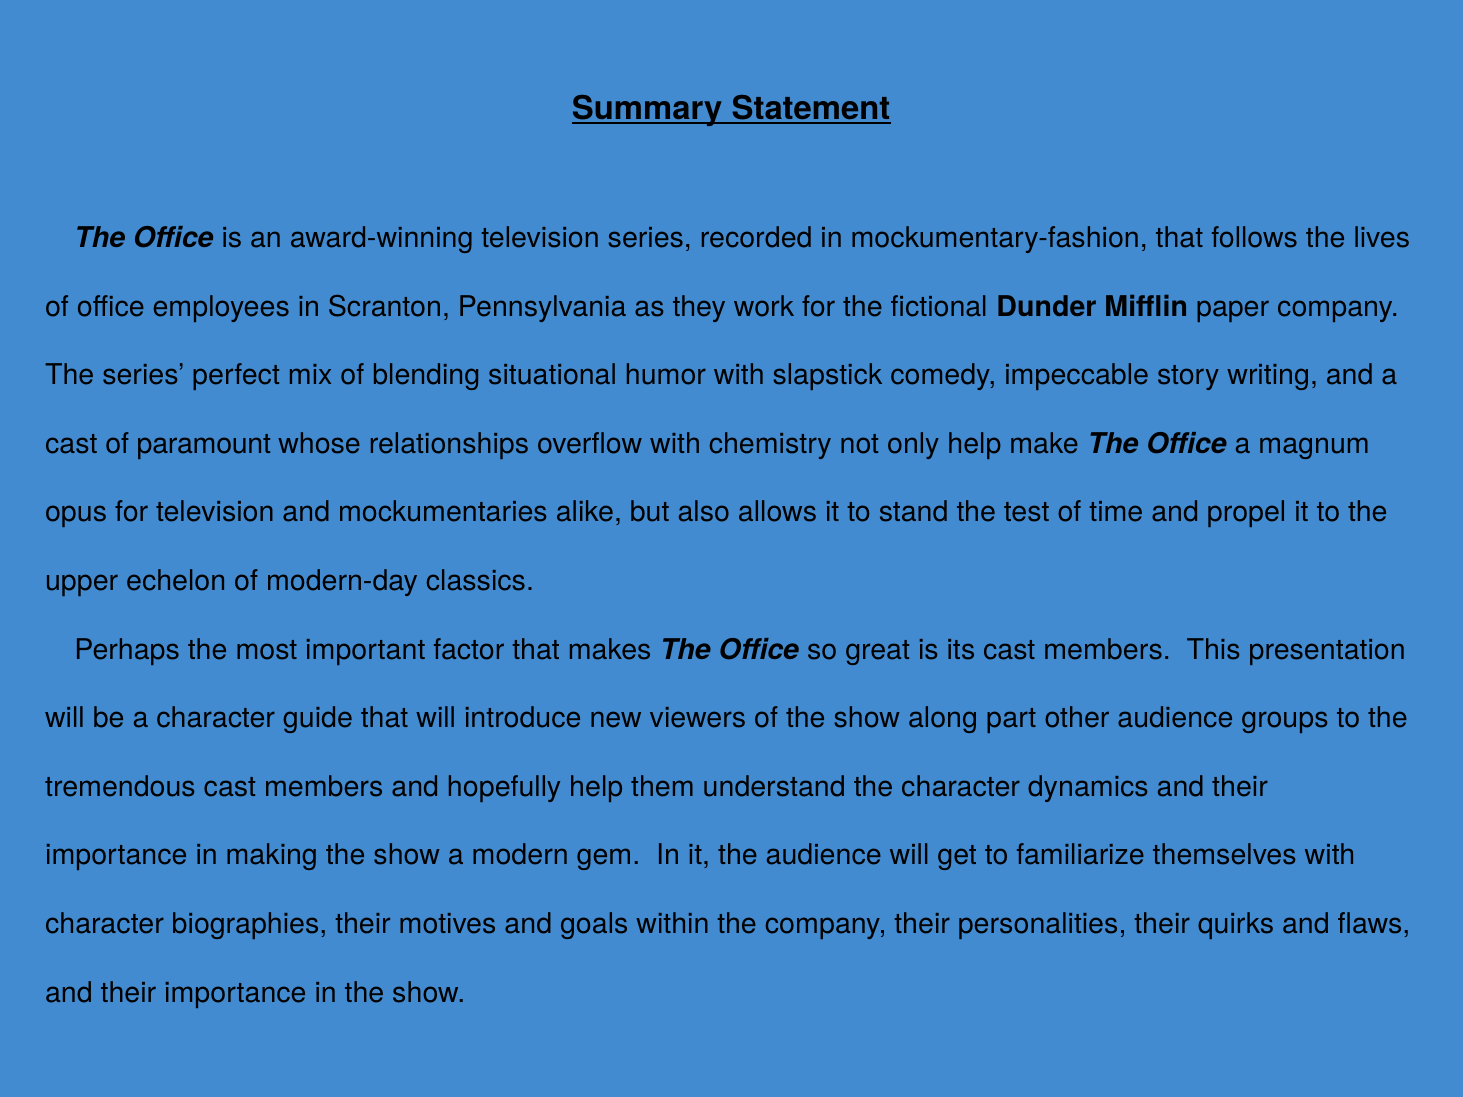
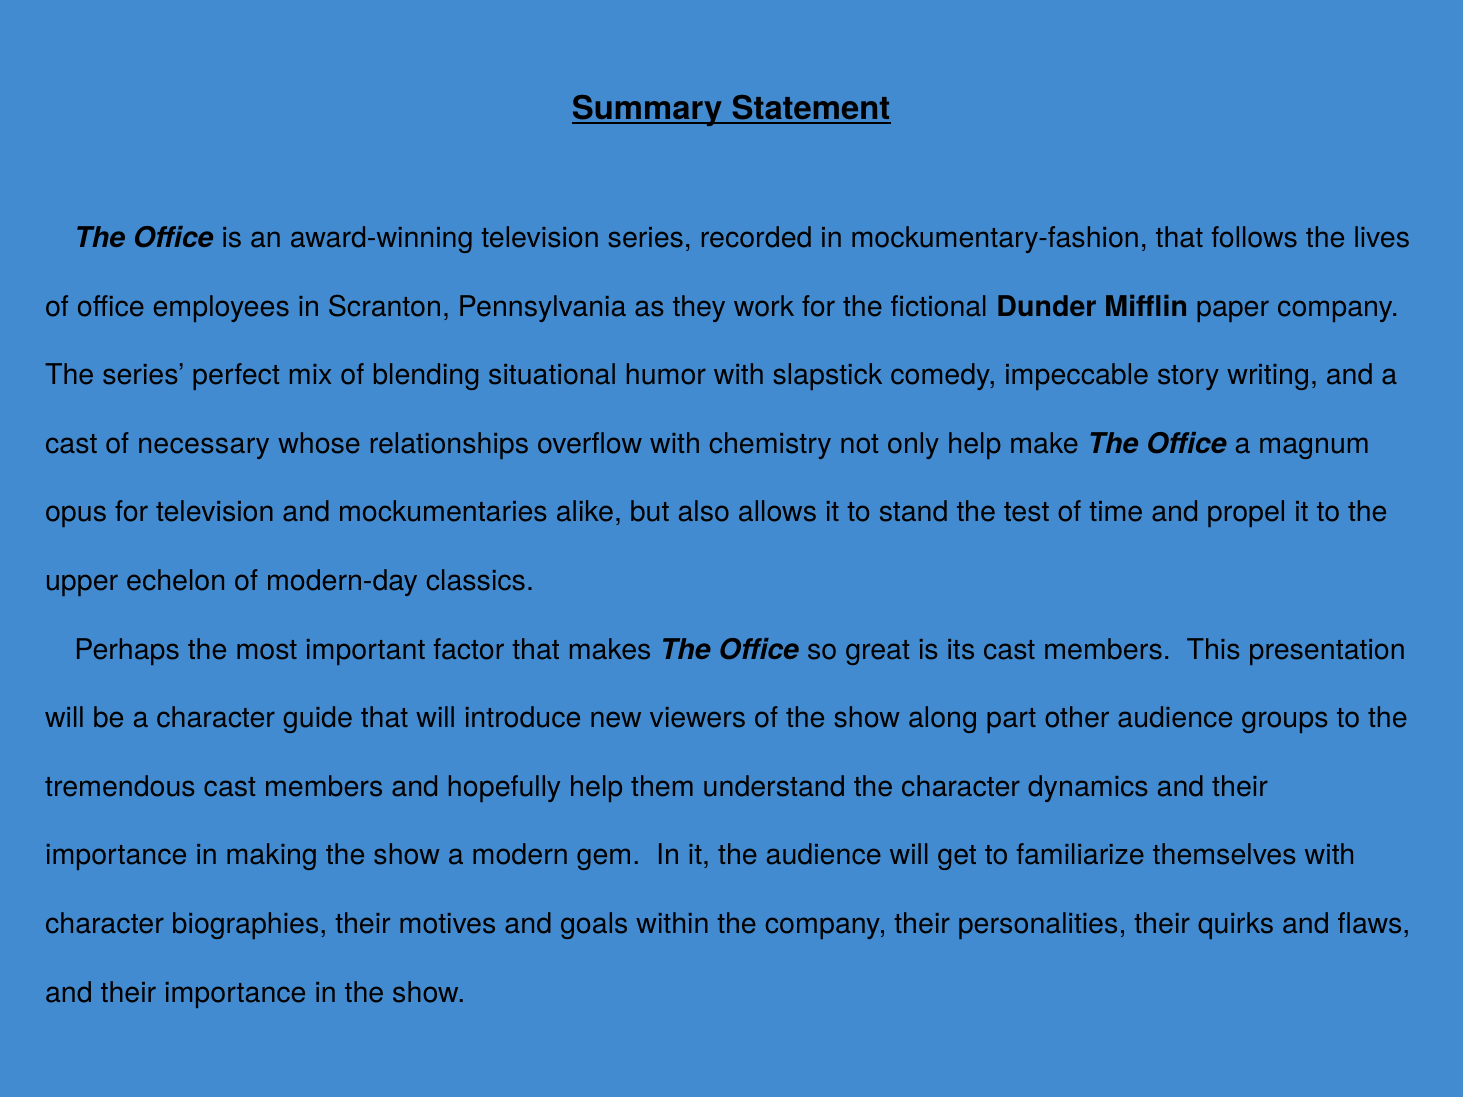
paramount: paramount -> necessary (204, 444)
